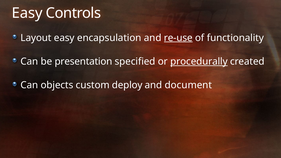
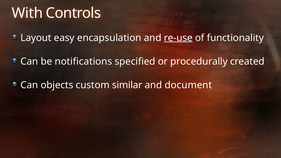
Easy: Easy -> With (27, 13)
presentation: presentation -> notifications (83, 61)
procedurally underline: present -> none (199, 61)
deploy: deploy -> similar (127, 85)
